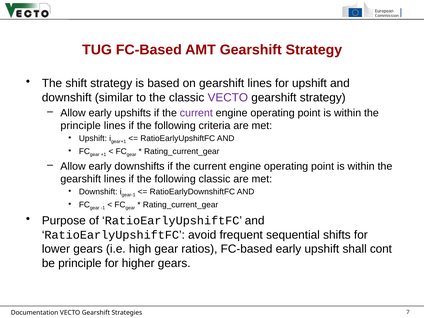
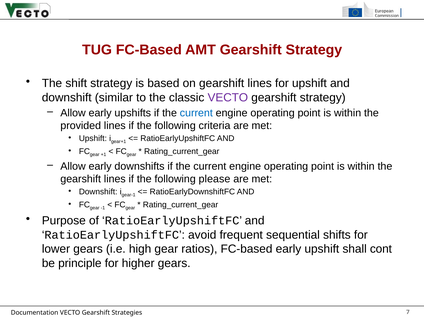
current colour: purple -> blue (196, 113)
principle: principle -> provided (81, 126)
following classic: classic -> please (215, 179)
